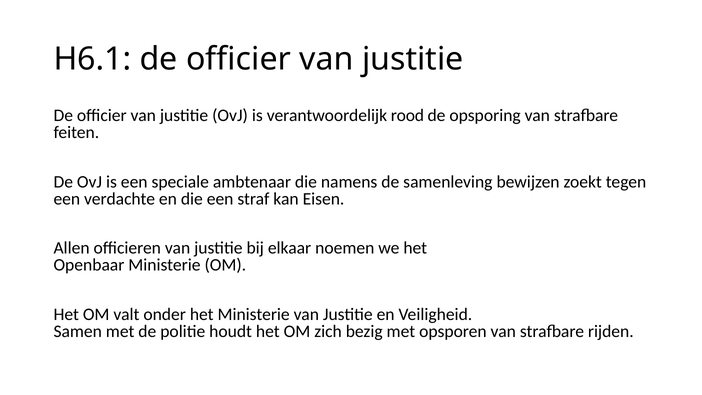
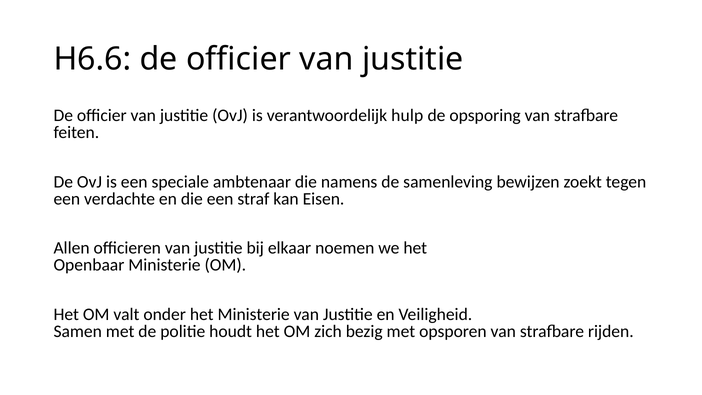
H6.1: H6.1 -> H6.6 (92, 59)
rood: rood -> hulp (407, 116)
